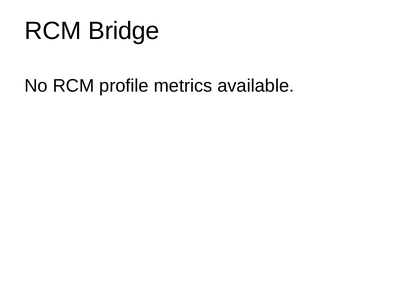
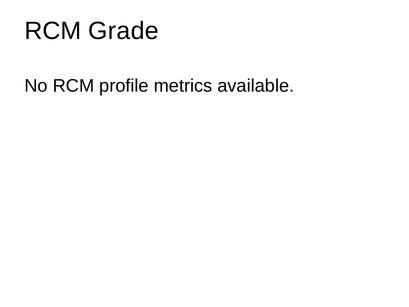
Bridge: Bridge -> Grade (124, 31)
